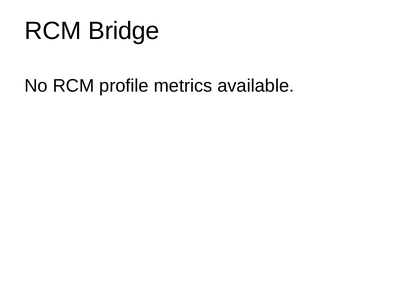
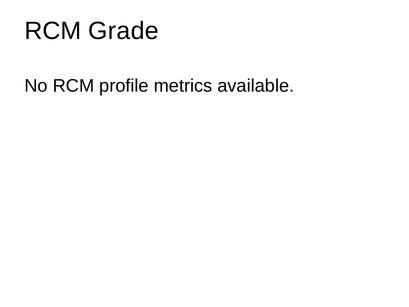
Bridge: Bridge -> Grade (124, 31)
